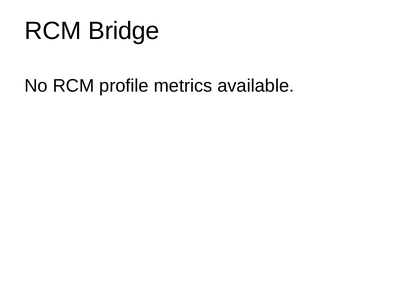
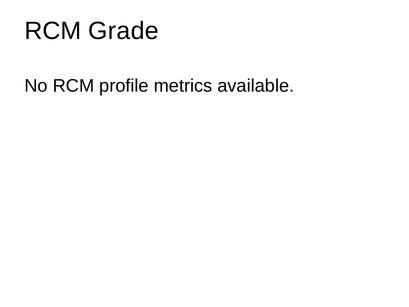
Bridge: Bridge -> Grade (124, 31)
